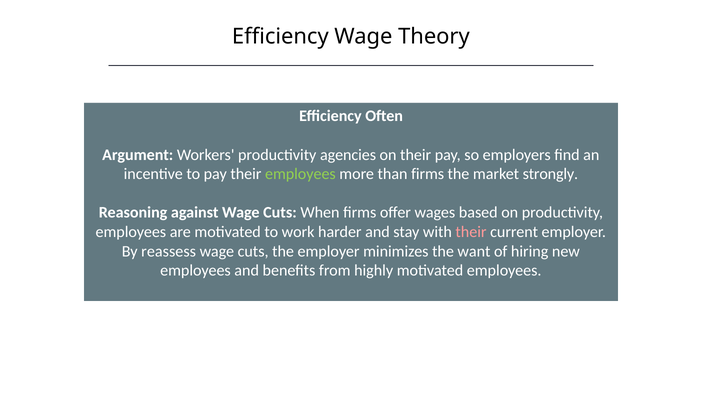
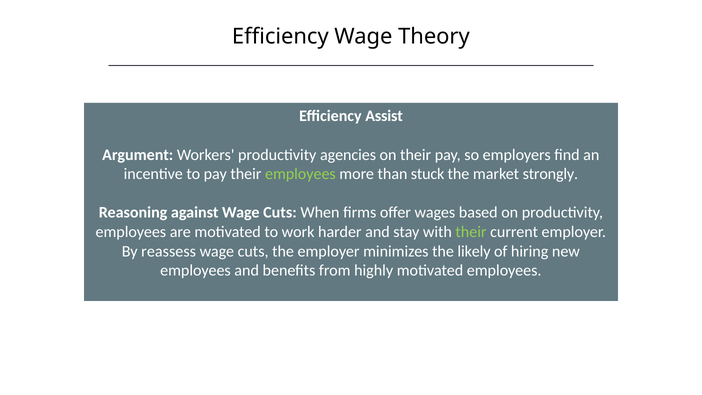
Often: Often -> Assist (384, 116)
than firms: firms -> stuck (428, 174)
their colour: pink -> light green (471, 232)
want: want -> likely (474, 251)
